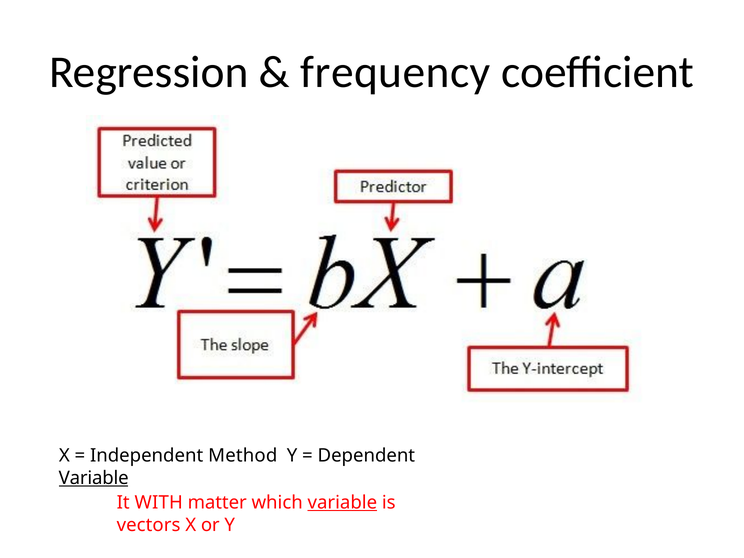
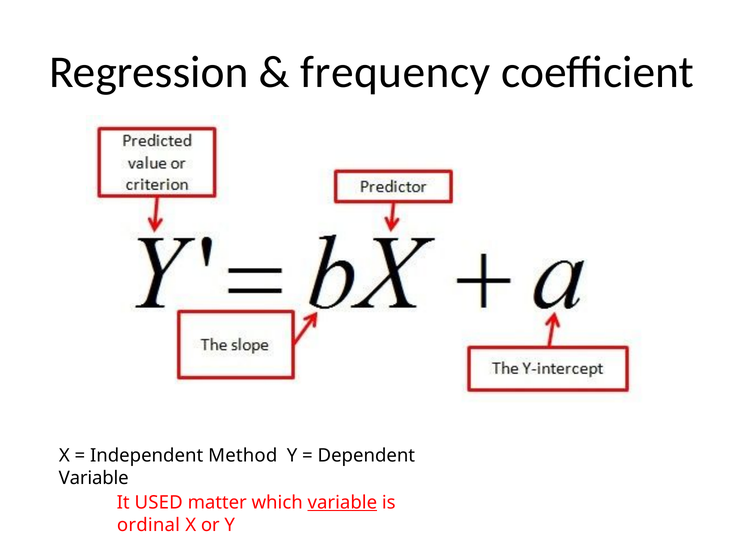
Variable underline: present -> none (94, 478)
WITH: WITH -> USED (159, 503)
vectors: vectors -> ordinal (148, 525)
